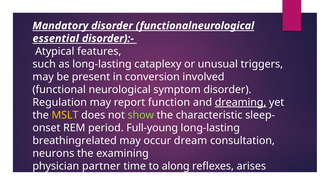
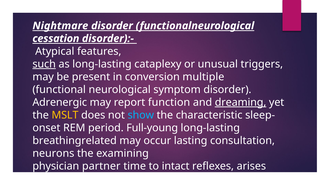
Mandatory: Mandatory -> Nightmare (60, 26)
essential: essential -> cessation (56, 39)
such underline: none -> present (44, 64)
involved: involved -> multiple (203, 77)
Regulation: Regulation -> Adrenergic (60, 103)
show colour: light green -> light blue (141, 115)
dream: dream -> lasting (191, 141)
to along: along -> intact (176, 167)
